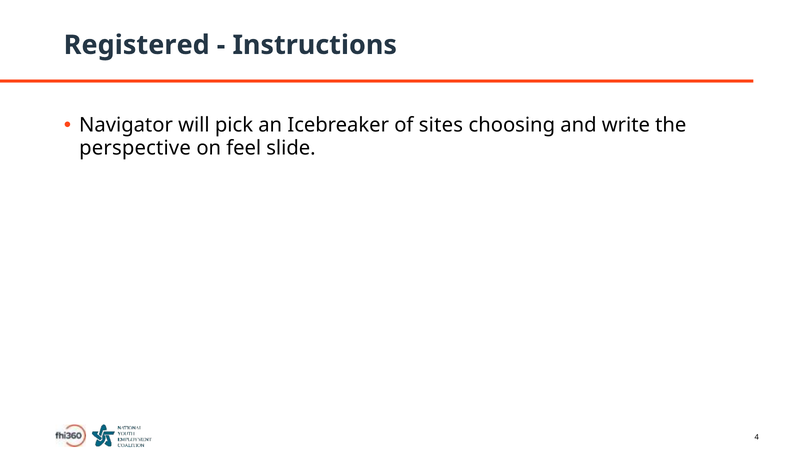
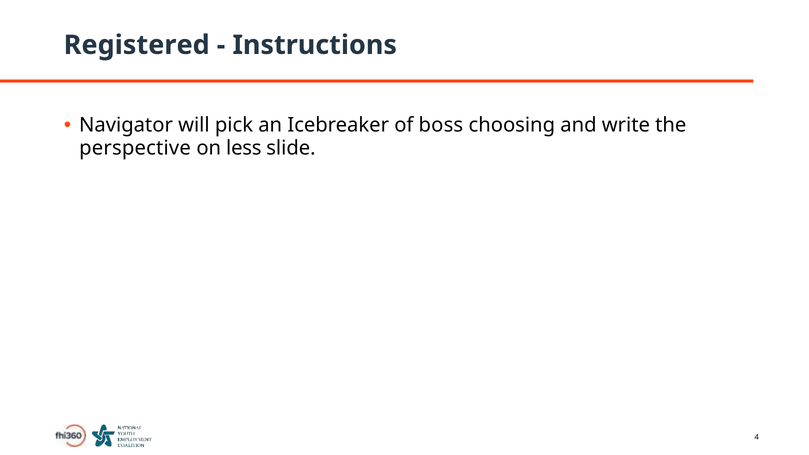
sites: sites -> boss (441, 125)
feel: feel -> less (244, 148)
